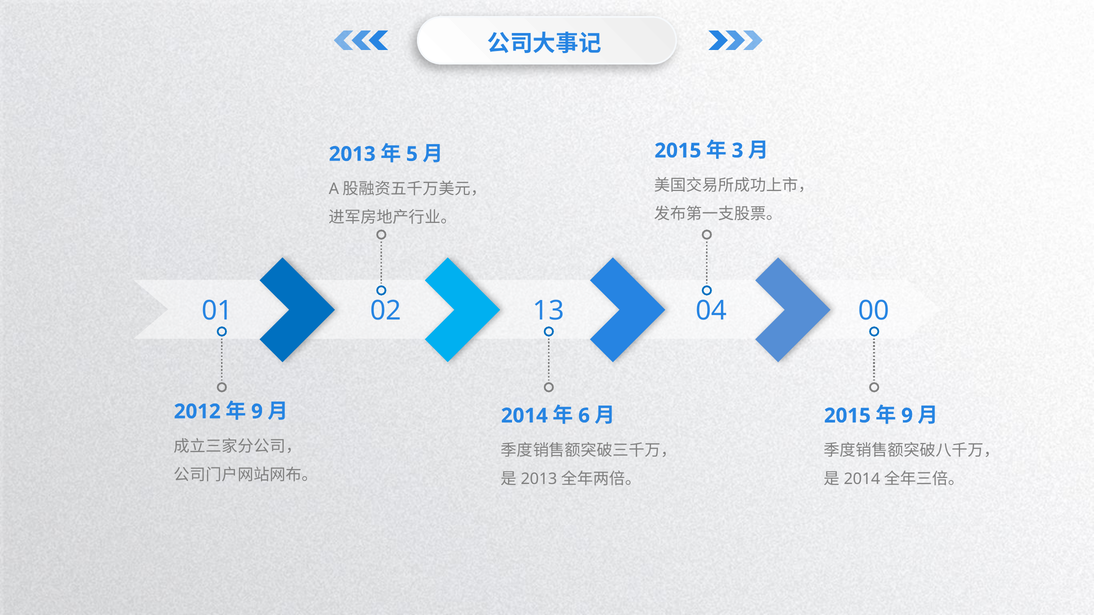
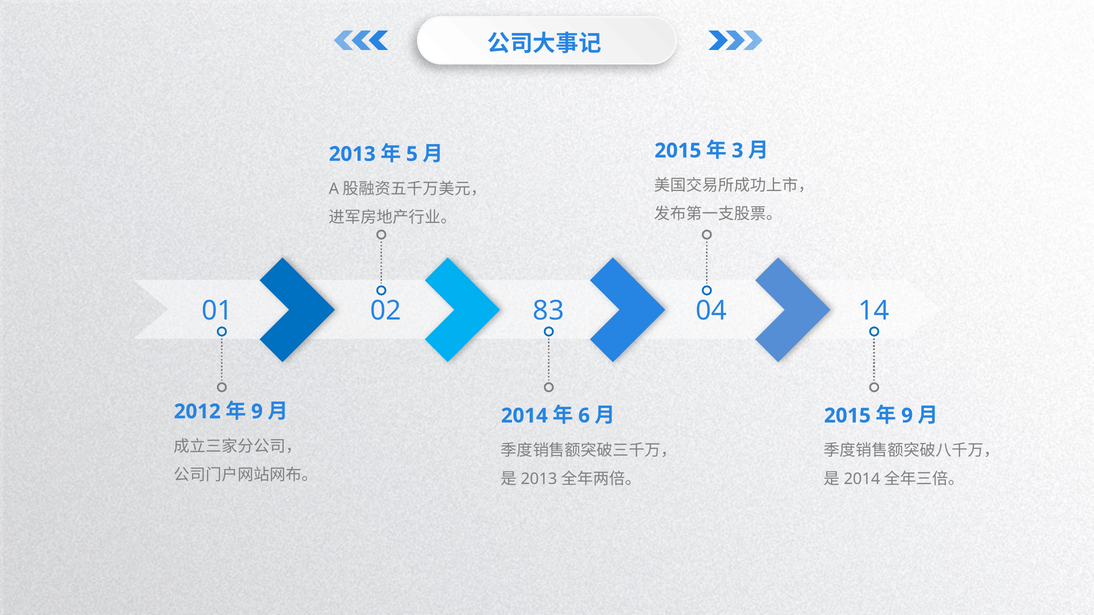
13: 13 -> 83 (549, 311)
00: 00 -> 14 (874, 311)
